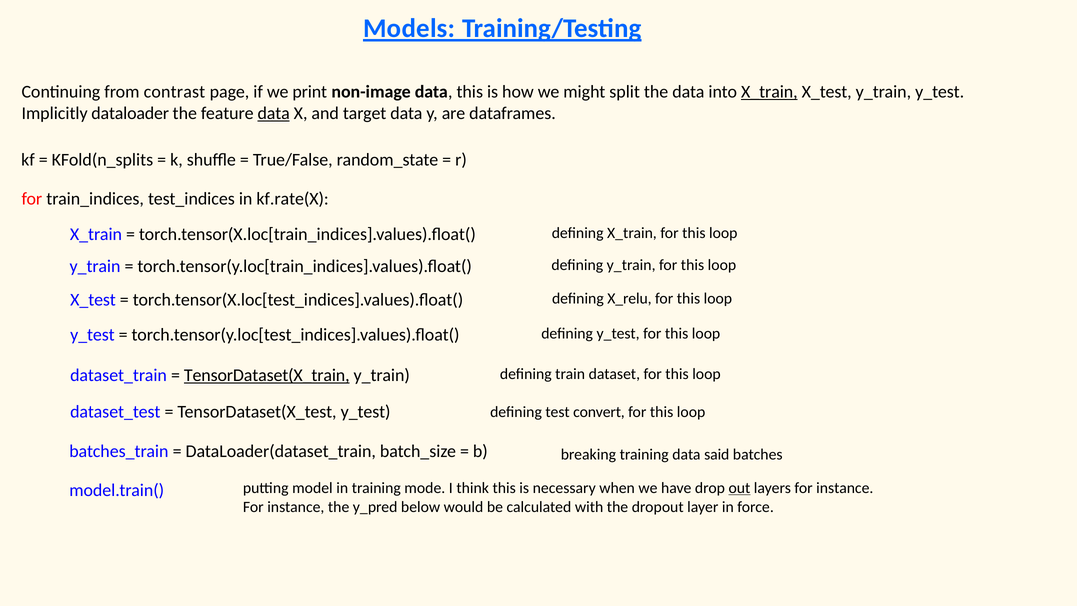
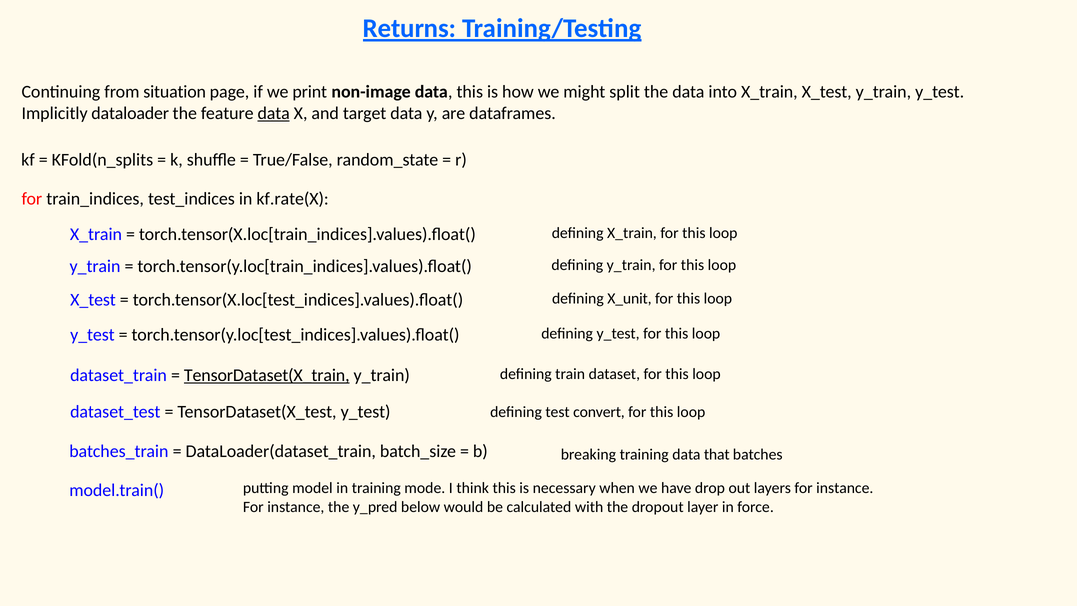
Models: Models -> Returns (409, 29)
contrast: contrast -> situation (175, 92)
X_train underline: present -> none (769, 92)
X_relu: X_relu -> X_unit (629, 298)
said: said -> that (717, 455)
out underline: present -> none (739, 488)
